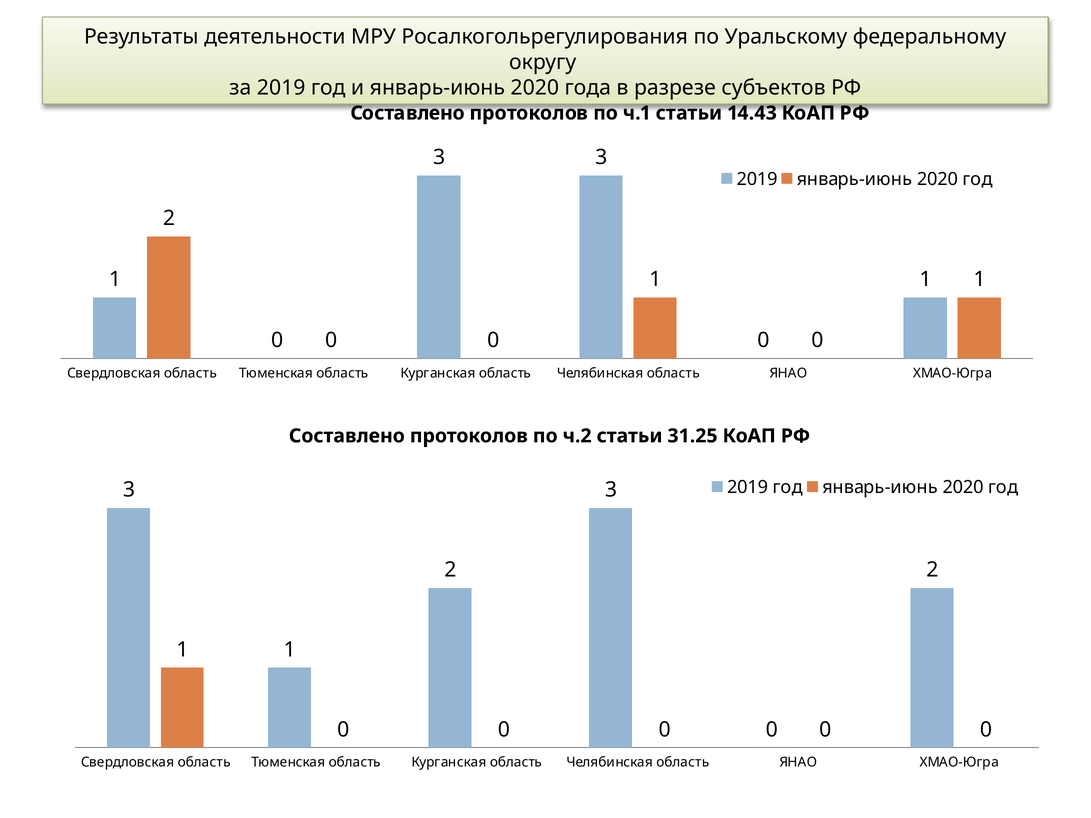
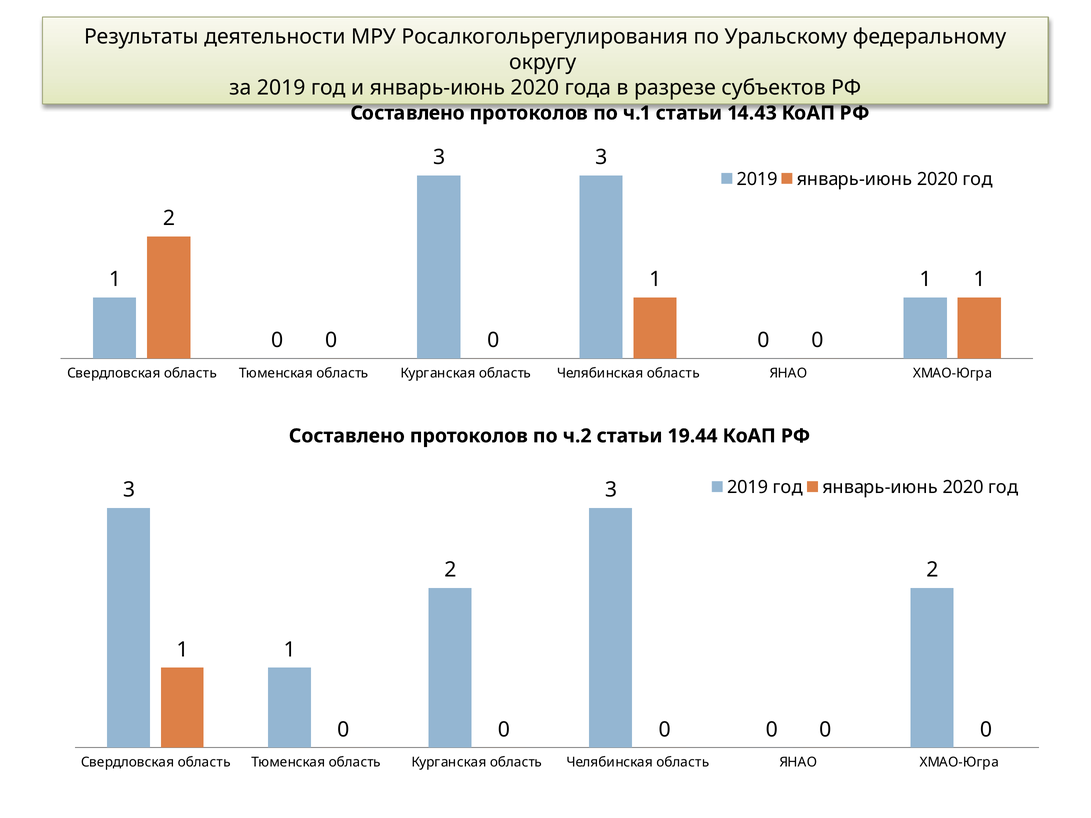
31.25: 31.25 -> 19.44 (693, 436)
